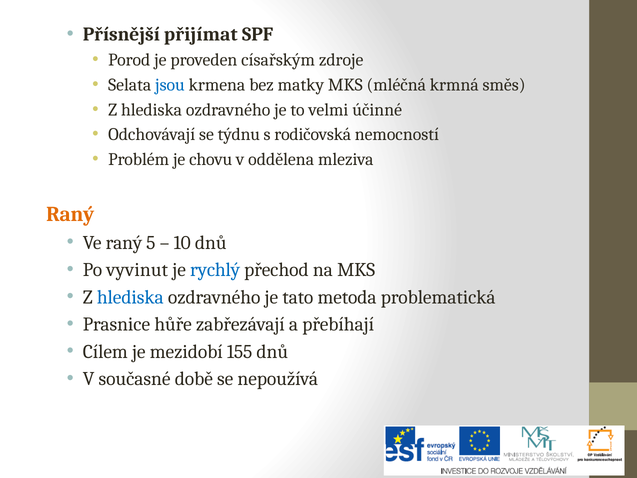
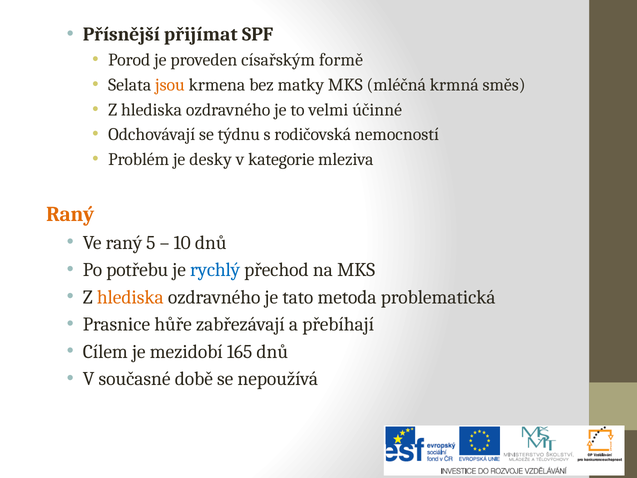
zdroje: zdroje -> formě (341, 60)
jsou colour: blue -> orange (170, 85)
chovu: chovu -> desky (211, 159)
oddělena: oddělena -> kategorie (281, 159)
vyvinut: vyvinut -> potřebu (137, 270)
hlediska colour: blue -> orange (130, 297)
155: 155 -> 165 (240, 351)
